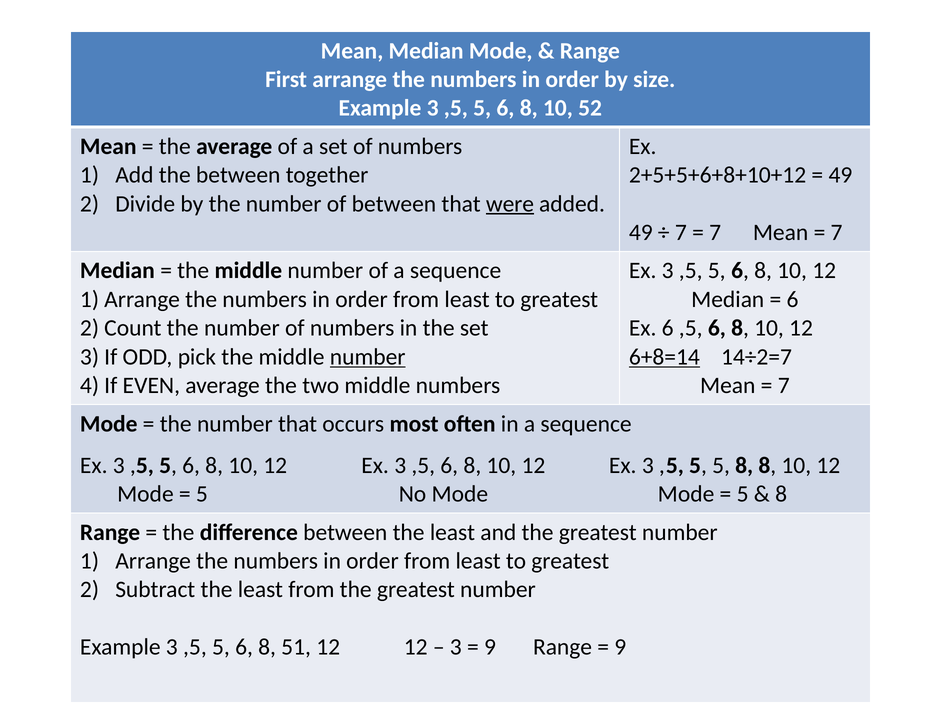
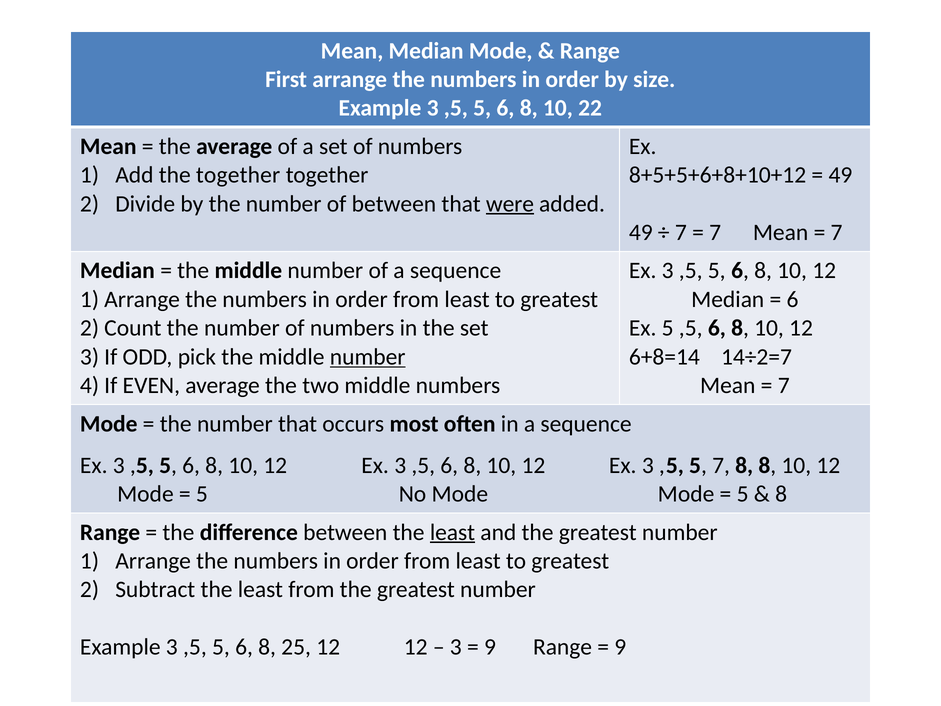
52: 52 -> 22 (590, 108)
the between: between -> together (238, 175)
2+5+5+6+8+10+12: 2+5+5+6+8+10+12 -> 8+5+5+6+8+10+12 (718, 175)
Ex 6: 6 -> 5 (668, 328)
6+8=14 underline: present -> none (664, 357)
5 5: 5 -> 7 (721, 465)
least underline: none -> present (452, 532)
51: 51 -> 25 (296, 647)
